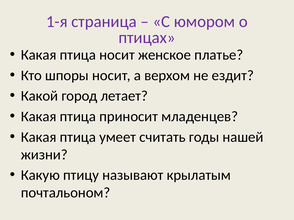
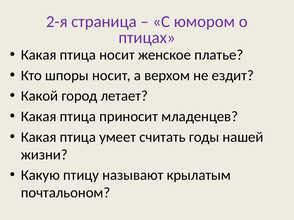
1-я: 1-я -> 2-я (57, 22)
